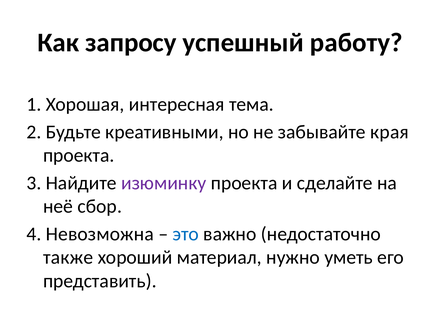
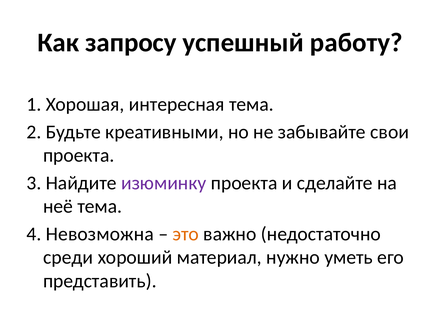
края: края -> свои (390, 132)
неё сбор: сбор -> тема (100, 206)
это colour: blue -> orange (186, 234)
также: также -> среди (68, 257)
